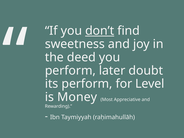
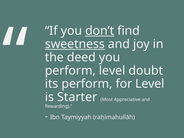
sweetness underline: none -> present (75, 44)
perform later: later -> level (112, 71)
Money: Money -> Starter (77, 97)
